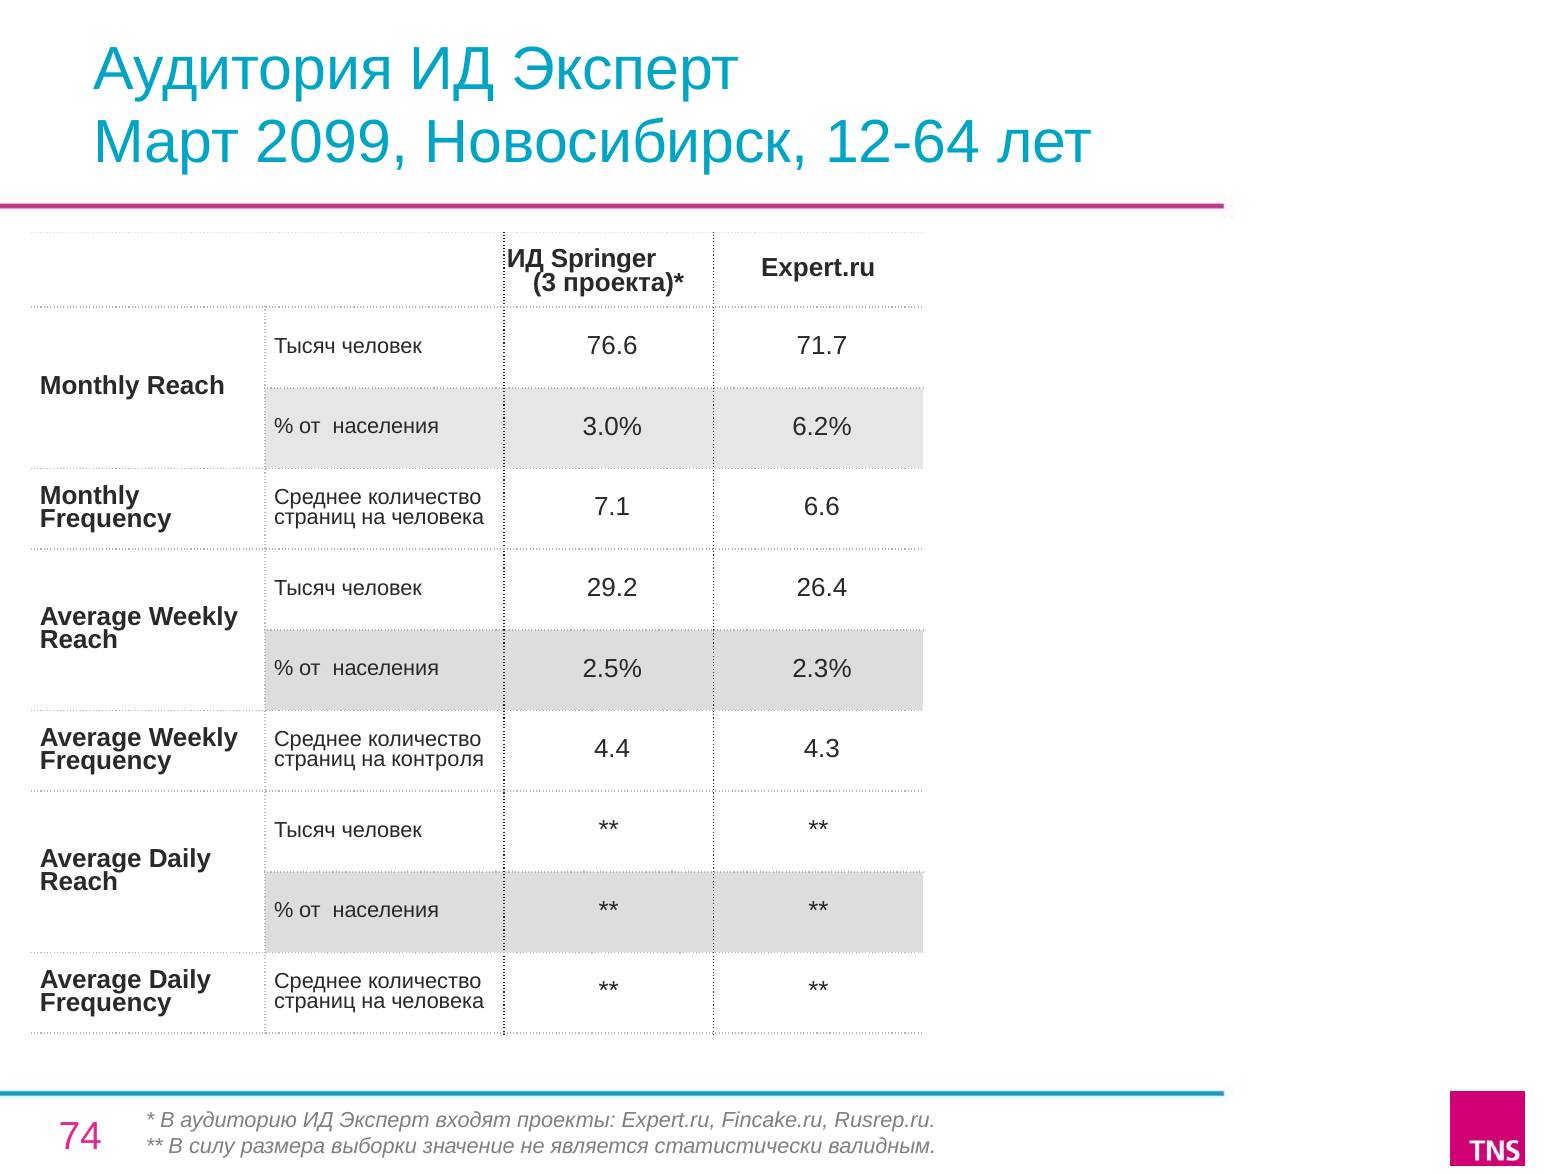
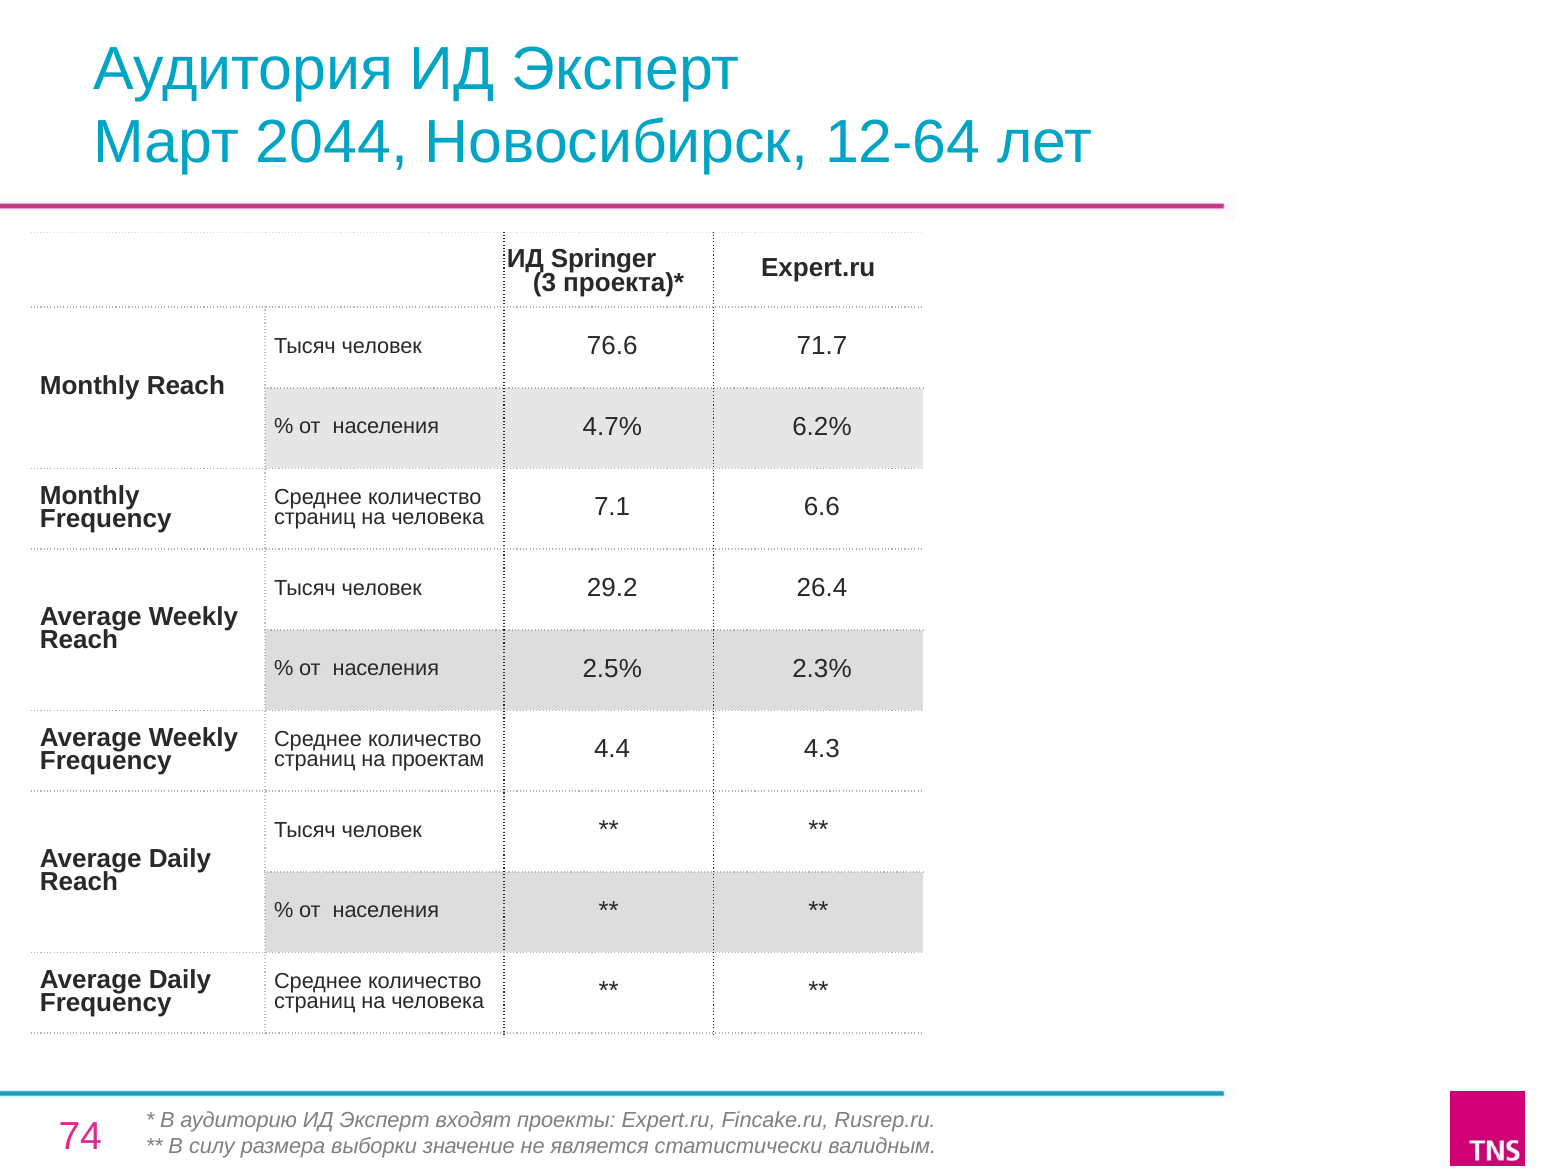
2099: 2099 -> 2044 (332, 142)
3.0%: 3.0% -> 4.7% (612, 426)
контроля: контроля -> проектам (438, 759)
